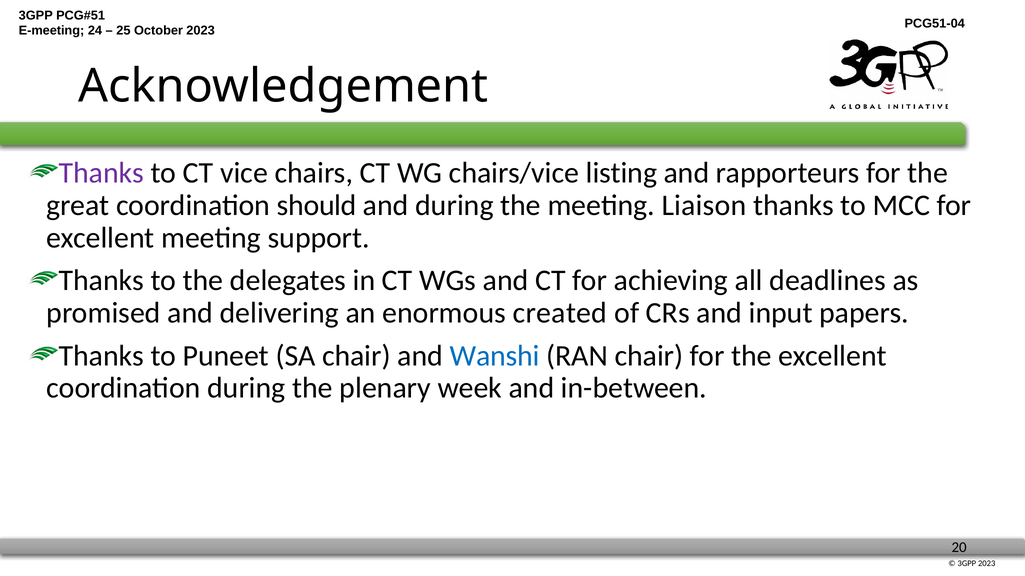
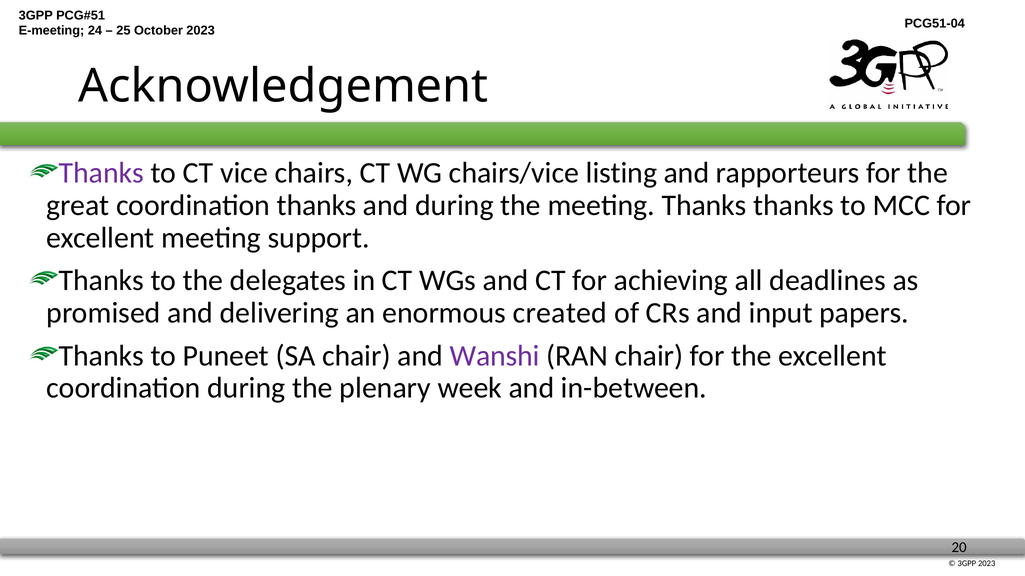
coordination should: should -> thanks (317, 206)
meeting Liaison: Liaison -> Thanks (704, 206)
Wanshi colour: blue -> purple (495, 356)
